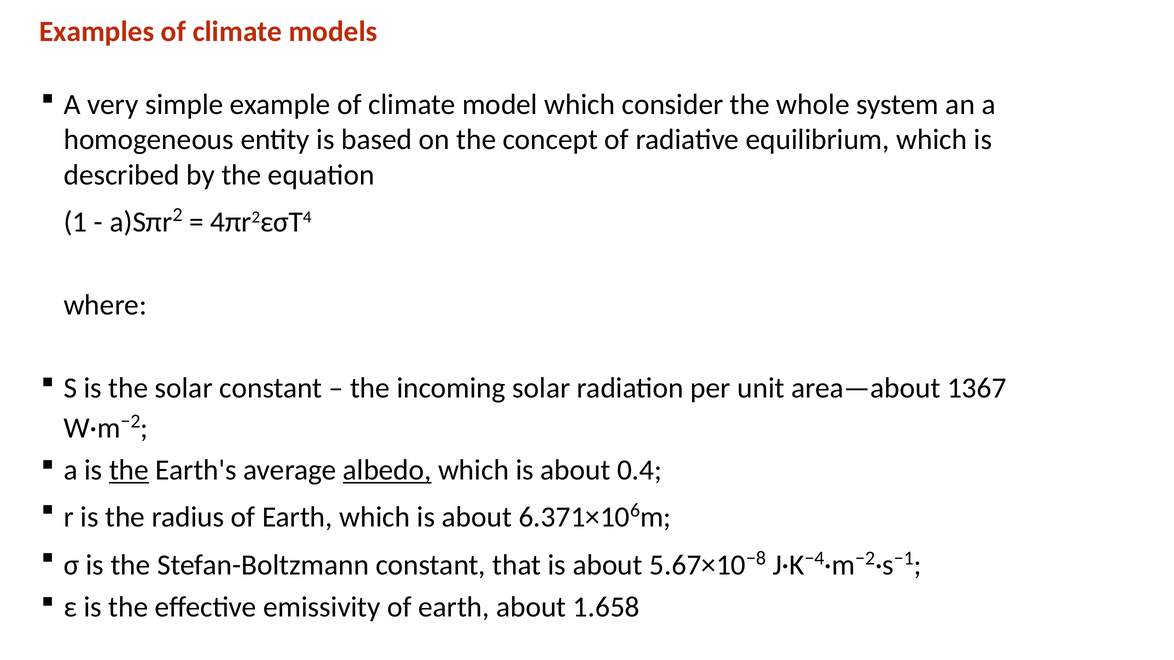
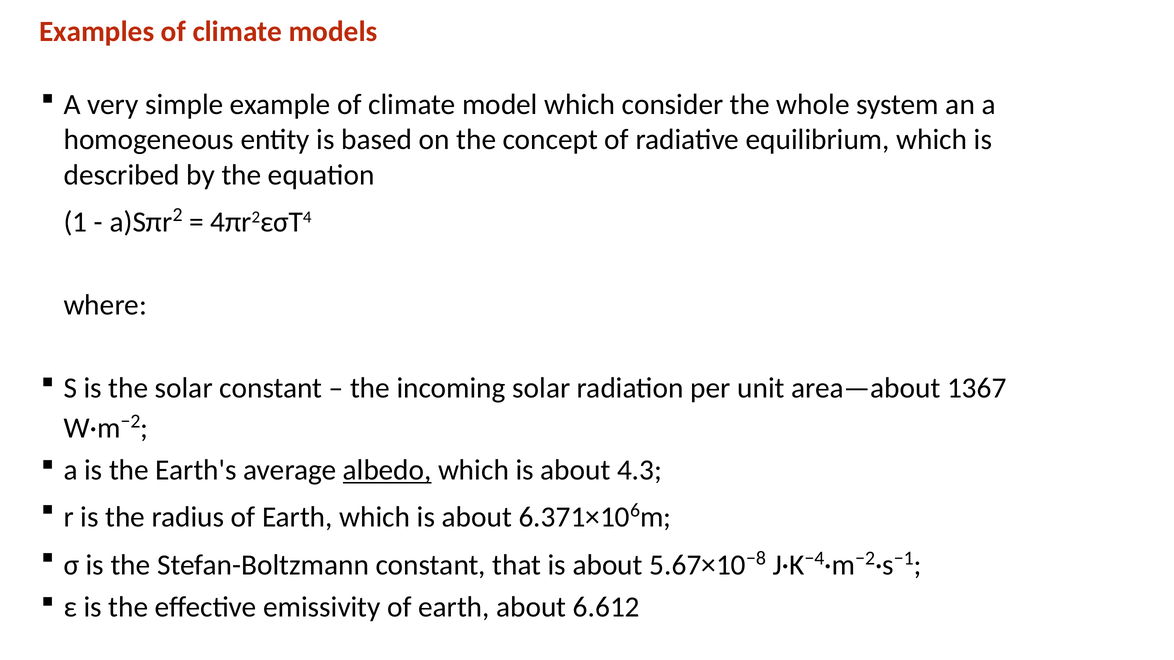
the underline: present -> none (129, 470)
0.4: 0.4 -> 4.3 (640, 470)
1.658: 1.658 -> 6.612 (606, 608)
